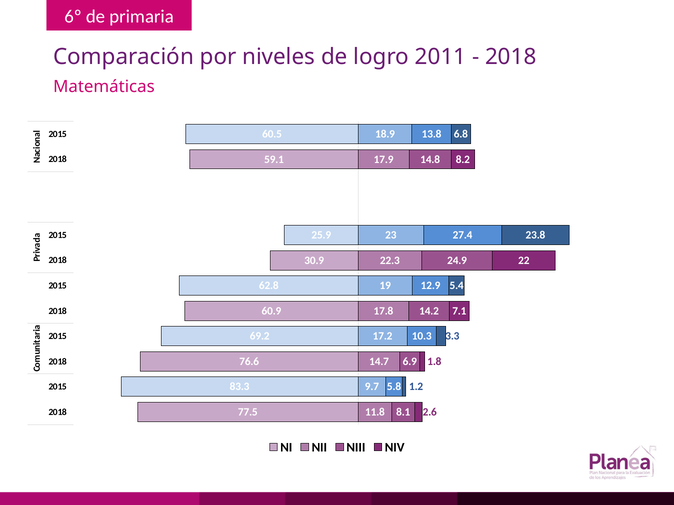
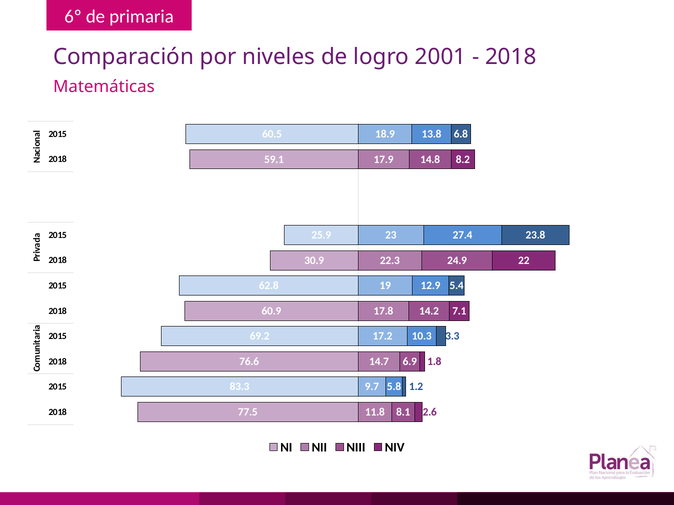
2011: 2011 -> 2001 (441, 57)
